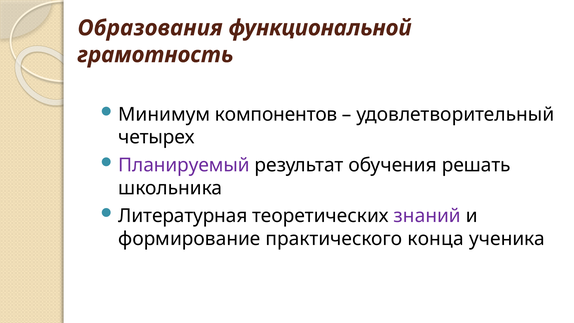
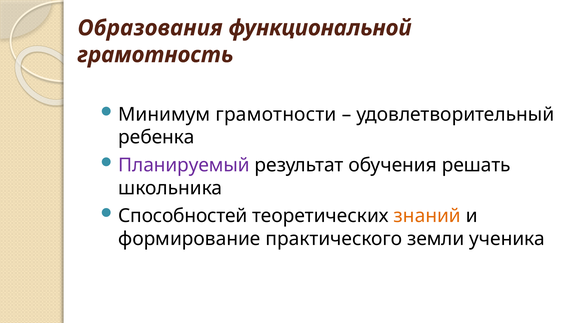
компонентов: компонентов -> грамотности (276, 114)
четырех: четырех -> ребенка (156, 137)
Литературная: Литературная -> Способностей (183, 216)
знаний colour: purple -> orange (427, 216)
конца: конца -> земли (436, 239)
